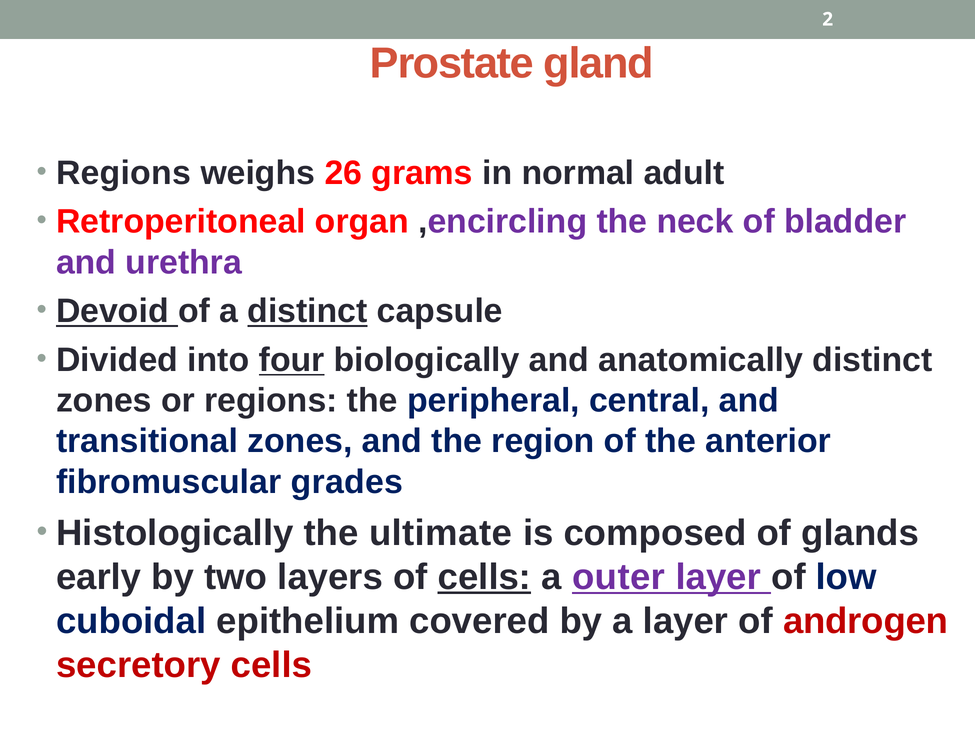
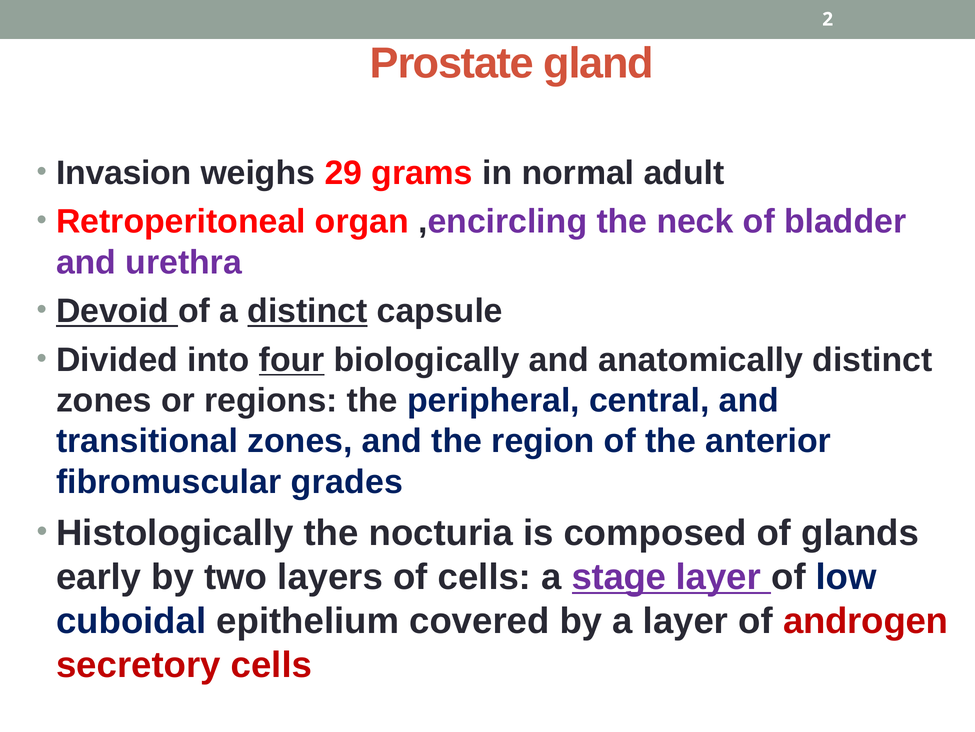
Regions: Regions -> Invasion (124, 173)
26: 26 -> 29 (343, 173)
ultimate: ultimate -> nocturia (441, 533)
cells underline: present -> none (484, 576)
outer: outer -> stage (619, 576)
